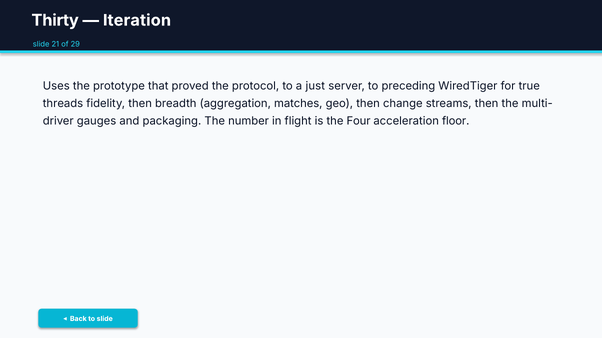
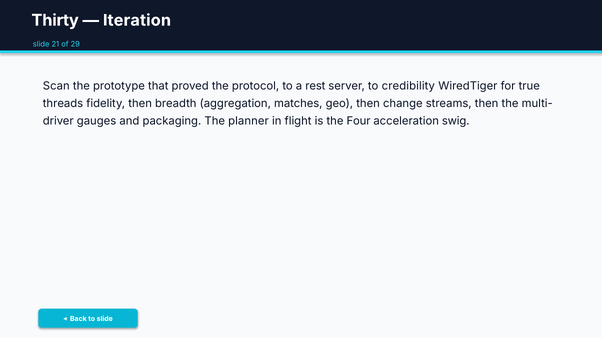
Uses: Uses -> Scan (56, 86)
just: just -> rest (315, 86)
preceding: preceding -> credibility (408, 86)
number: number -> planner (248, 121)
floor: floor -> swig (456, 121)
